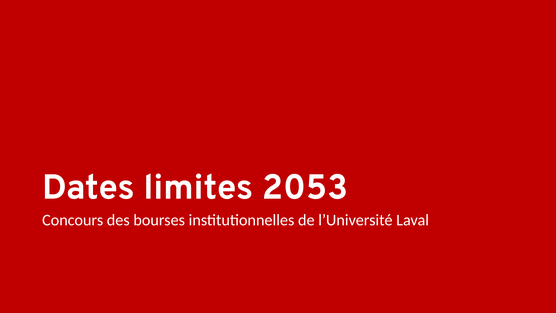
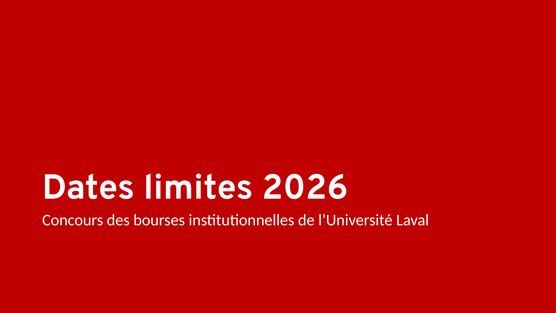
2053: 2053 -> 2026 (305, 187)
